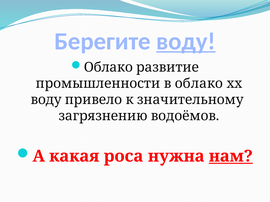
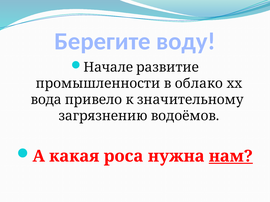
воду underline: present -> none (186, 41)
Облако: Облако -> Начале (108, 68)
воду: воду -> вода (46, 100)
